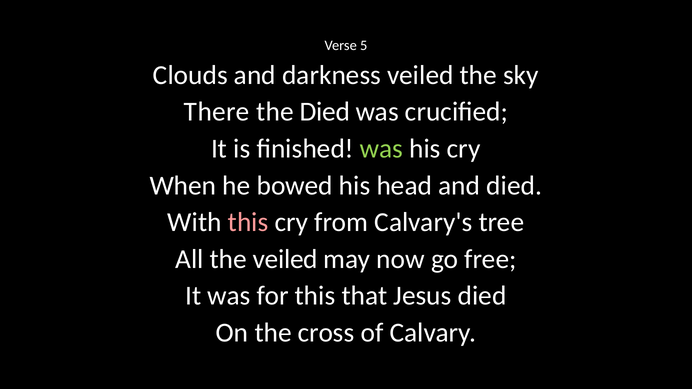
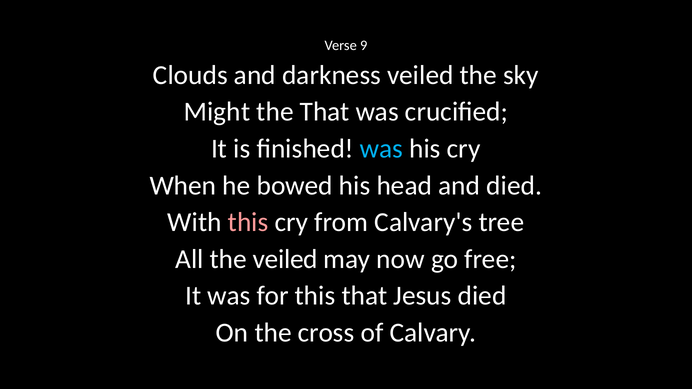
5: 5 -> 9 (364, 46)
There: There -> Might (217, 112)
the Died: Died -> That (325, 112)
was colour: light green -> light blue (382, 149)
